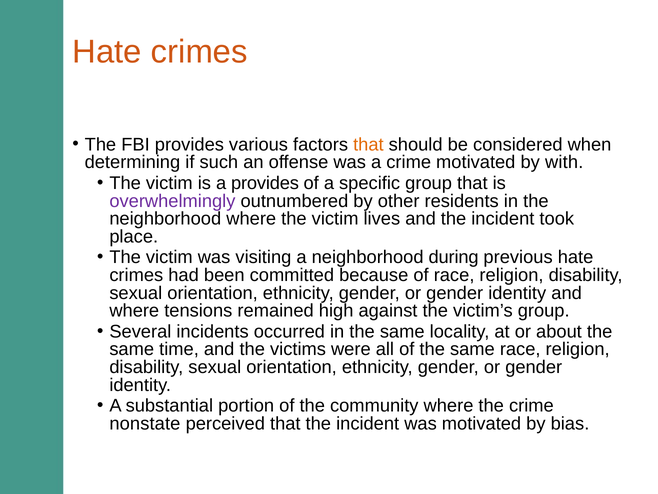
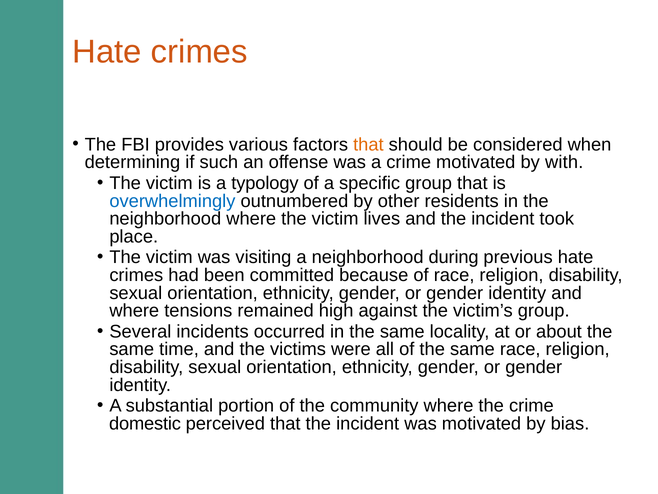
a provides: provides -> typology (265, 183)
overwhelmingly colour: purple -> blue (172, 201)
nonstate: nonstate -> domestic (145, 423)
